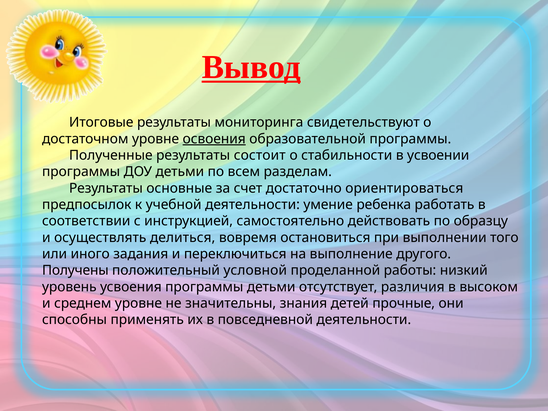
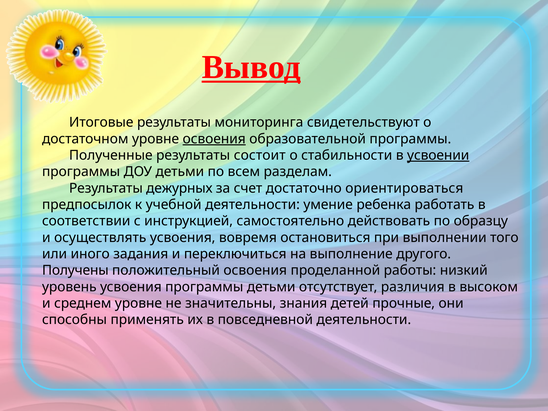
усвоении underline: none -> present (438, 155)
основные: основные -> дежурных (179, 188)
осуществлять делиться: делиться -> усвоения (183, 238)
положительный условной: условной -> освоения (255, 270)
